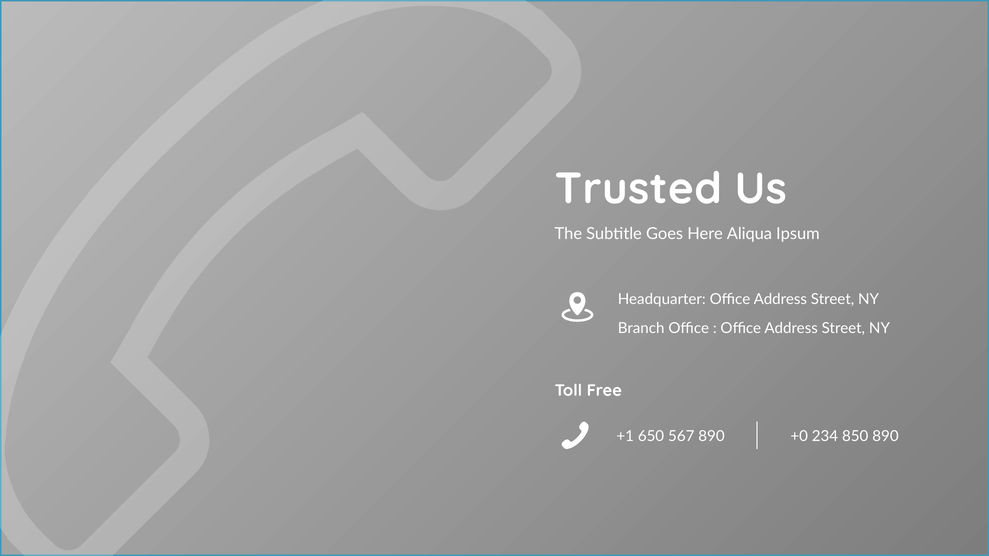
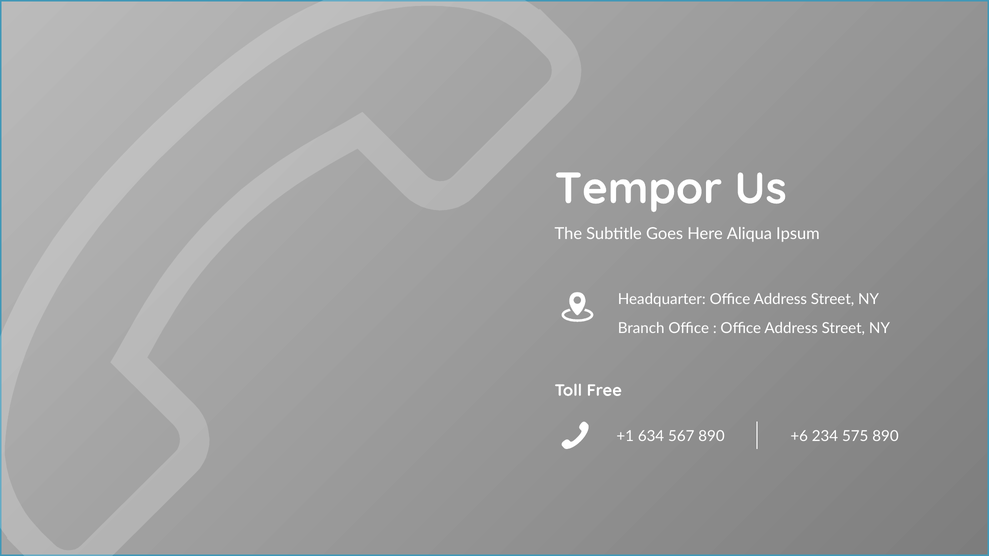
Trusted: Trusted -> Tempor (638, 189)
650: 650 -> 634 (651, 436)
+0: +0 -> +6 (799, 436)
850: 850 -> 575 (855, 436)
